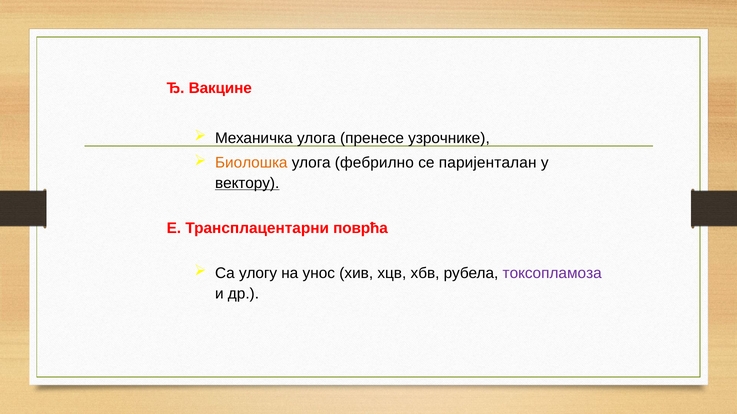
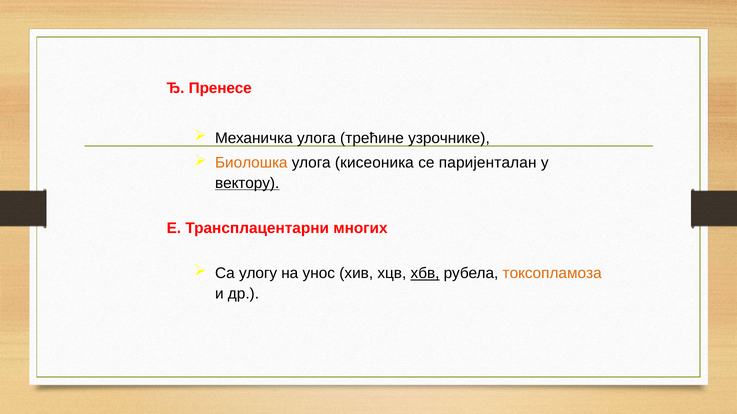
Вакцине: Вакцине -> Пренесе (220, 89)
пренесе: пренесе -> трећине (372, 138)
фебрилно: фебрилно -> кисеоника (374, 163)
поврћа: поврћа -> многих (360, 229)
хбв underline: none -> present (425, 274)
токсопламоза colour: purple -> orange (552, 274)
